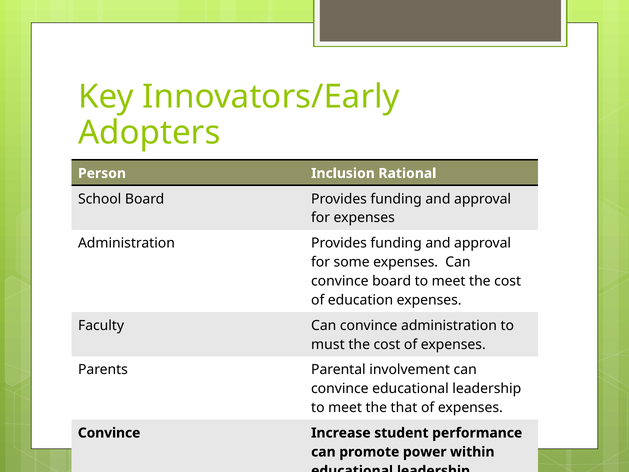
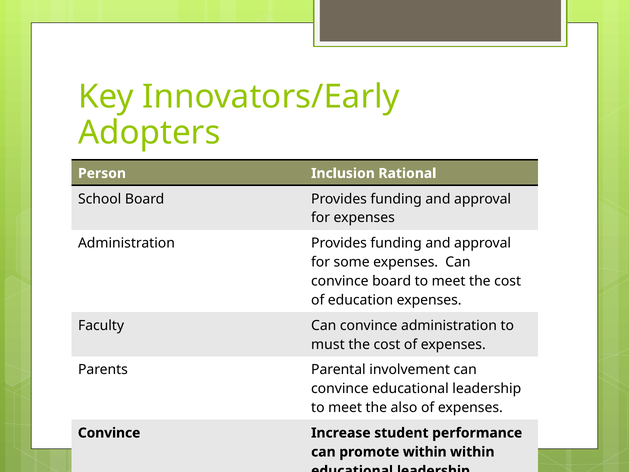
that: that -> also (404, 407)
promote power: power -> within (425, 452)
